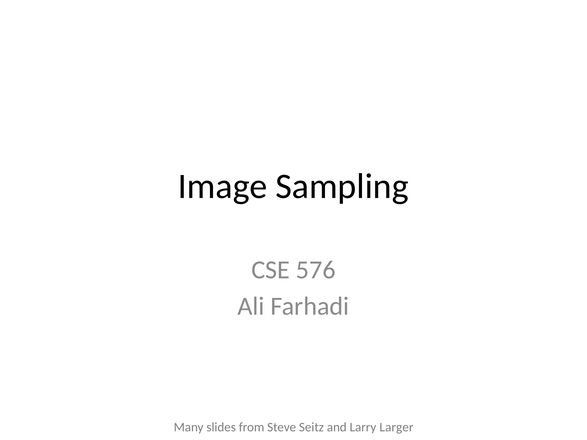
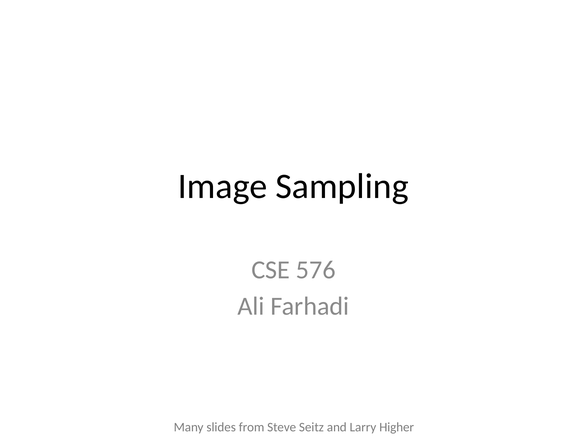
Larger: Larger -> Higher (397, 428)
